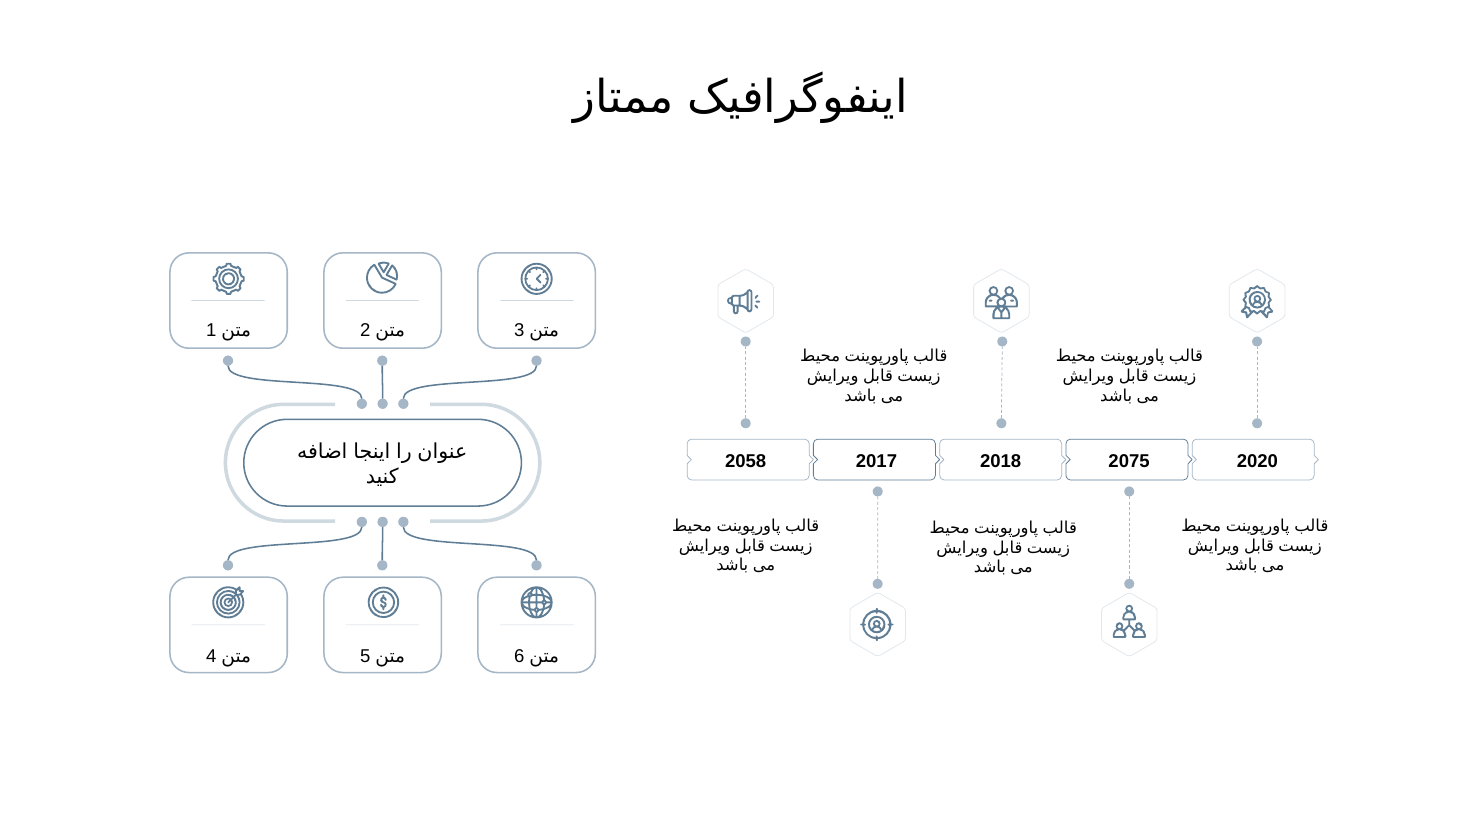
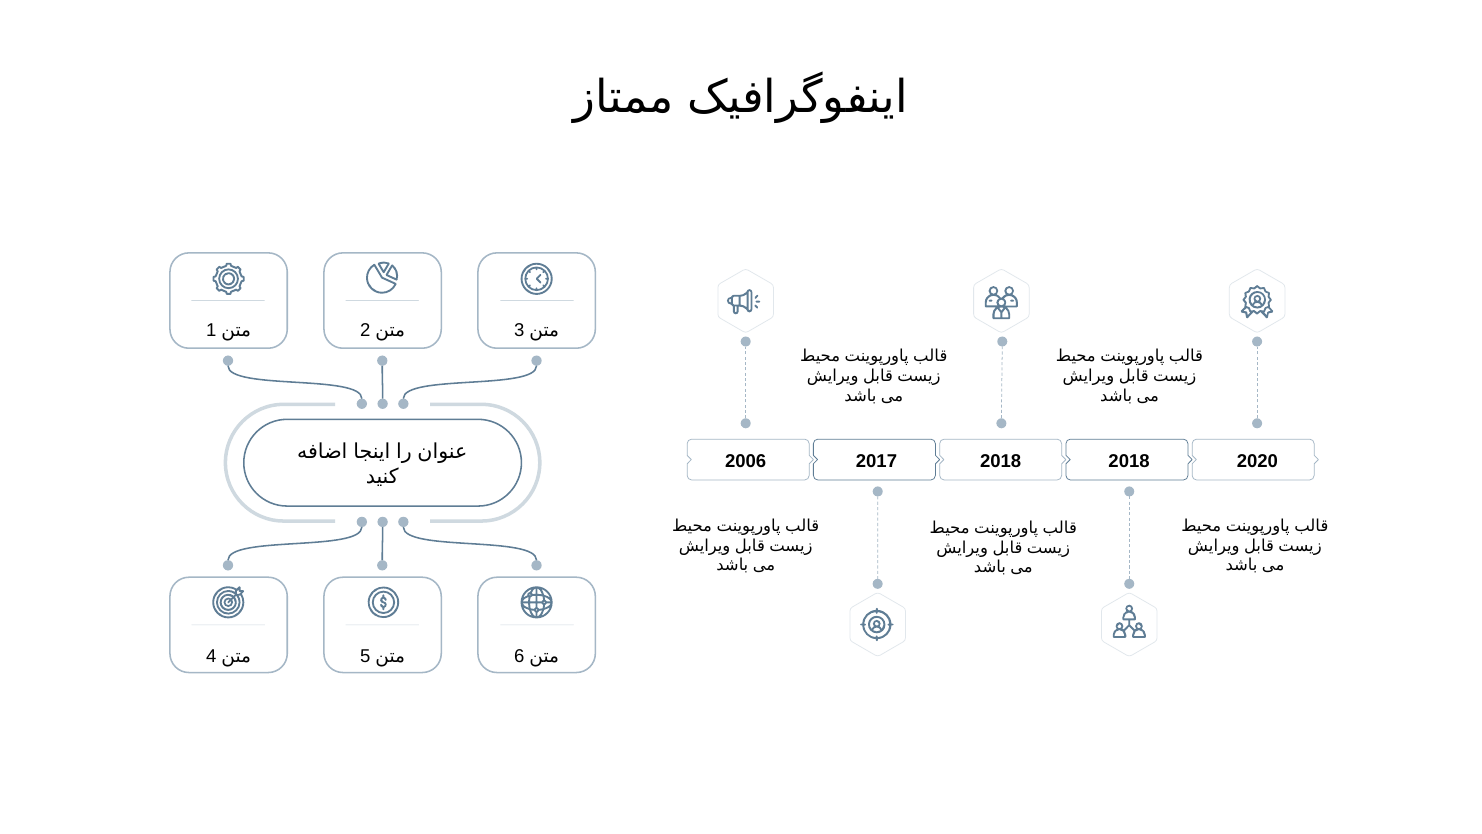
2058: 2058 -> 2006 (746, 461)
2018 2075: 2075 -> 2018 (1129, 461)
